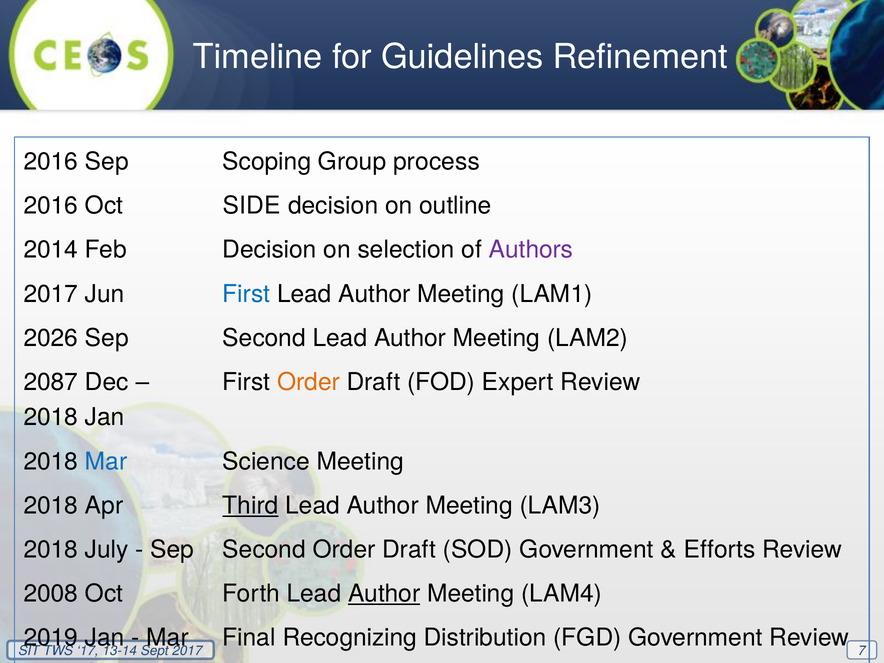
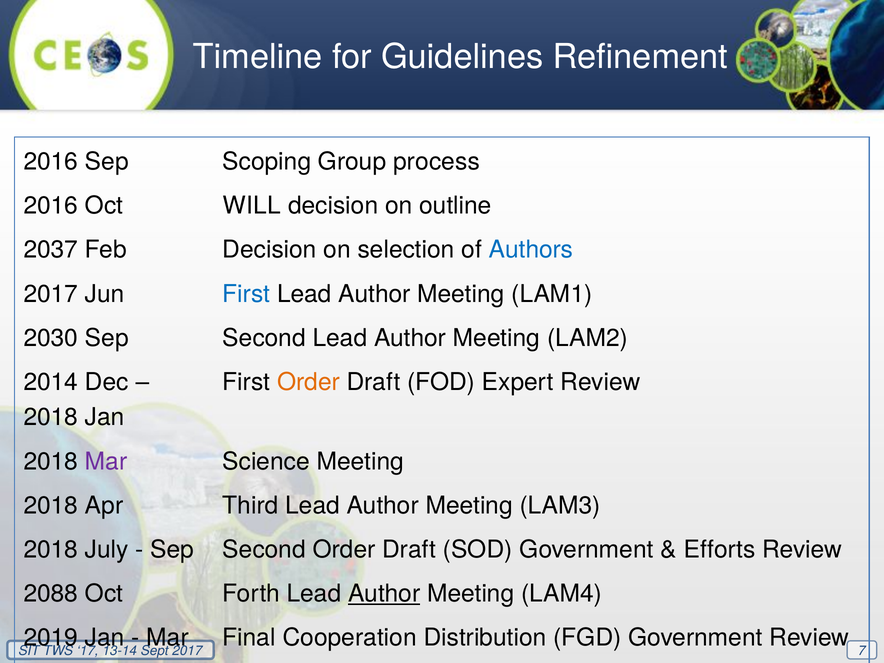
SIDE: SIDE -> WILL (252, 206)
2014: 2014 -> 2037 (51, 250)
Authors colour: purple -> blue (531, 250)
2026: 2026 -> 2030 (51, 338)
2087: 2087 -> 2014 (51, 382)
Mar colour: blue -> purple (106, 461)
Third underline: present -> none (250, 506)
2008: 2008 -> 2088 (51, 594)
Recognizing: Recognizing -> Cooperation (350, 638)
